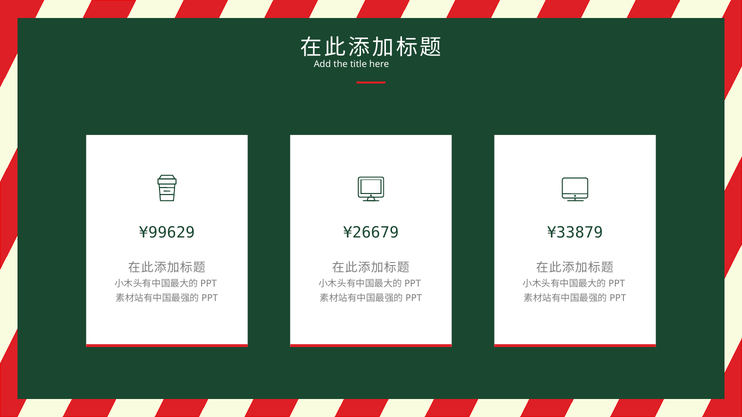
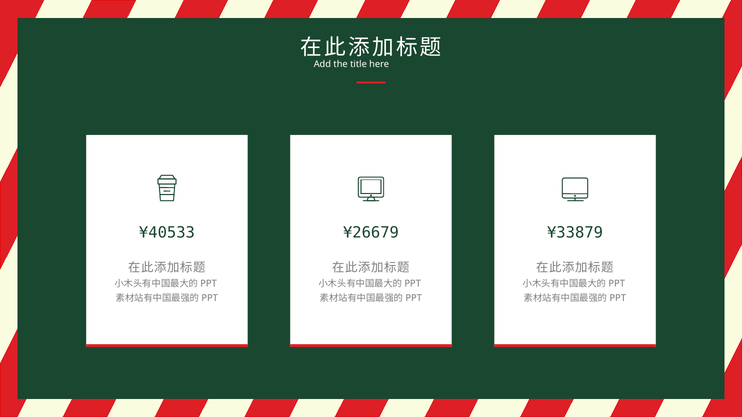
¥99629: ¥99629 -> ¥40533 (167, 233)
